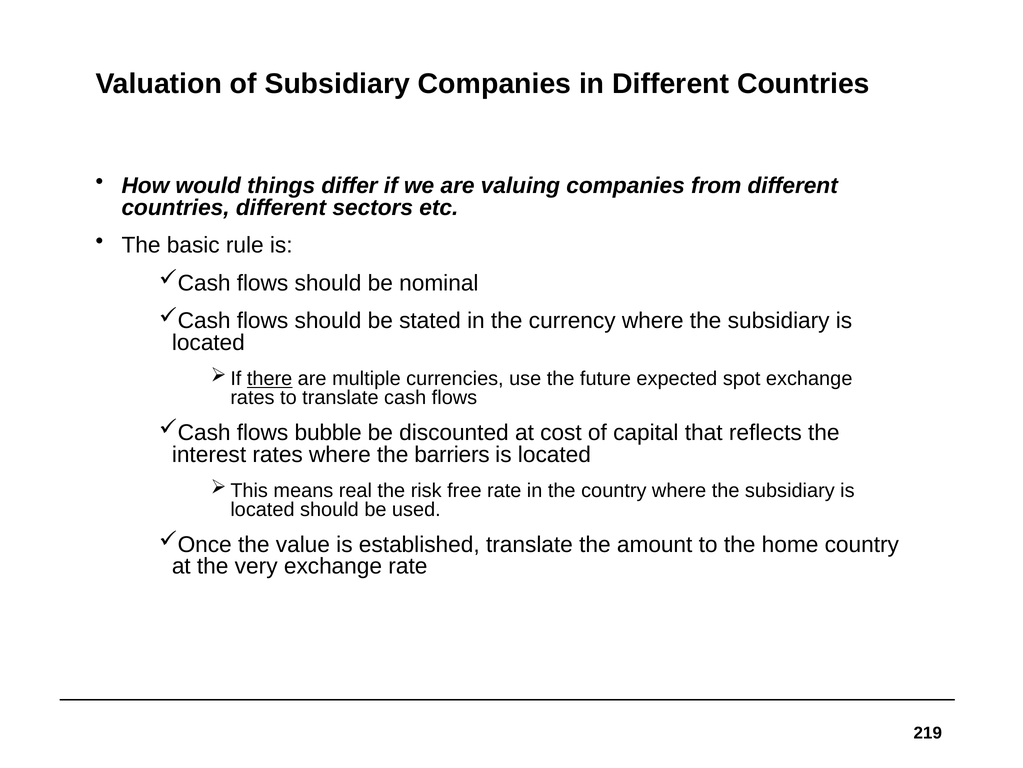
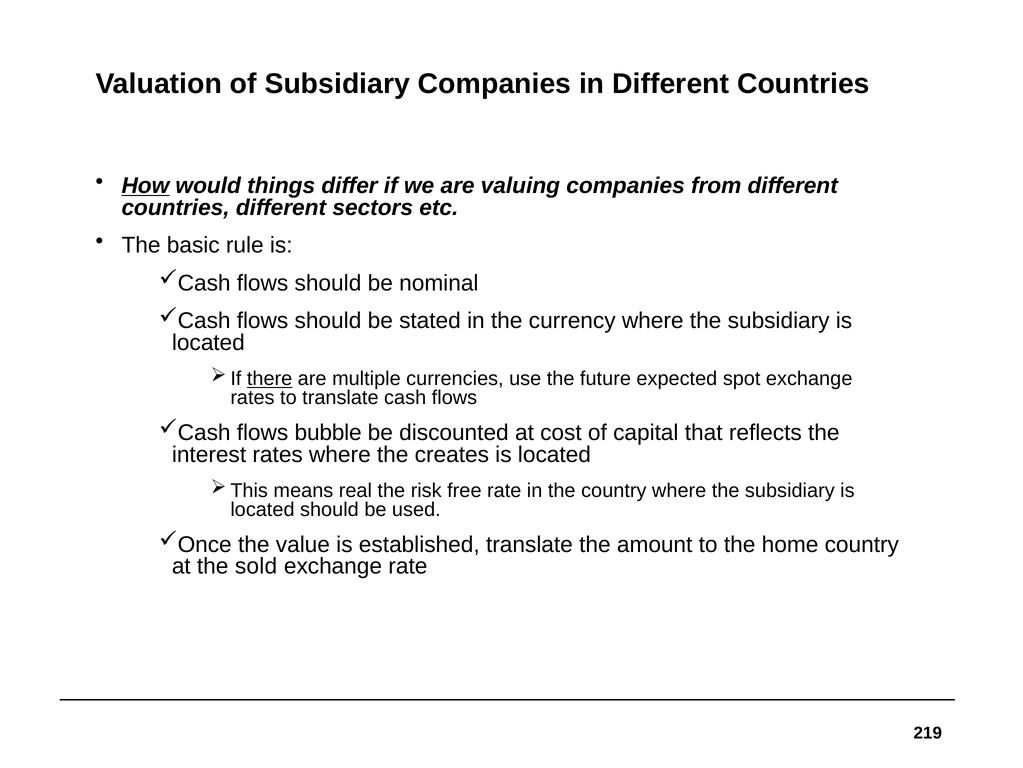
How underline: none -> present (145, 186)
barriers: barriers -> creates (452, 454)
very: very -> sold (256, 566)
